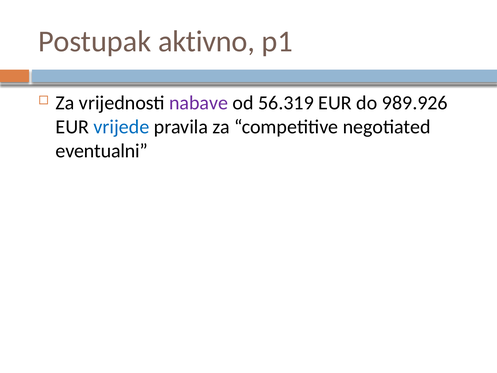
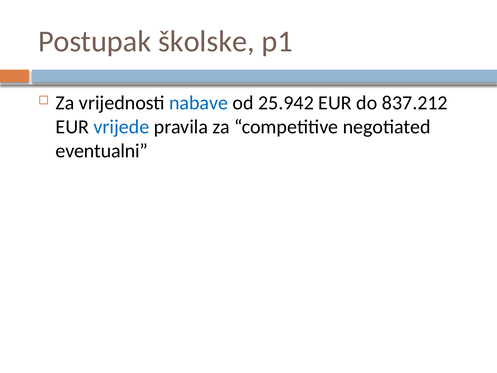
aktivno: aktivno -> školske (206, 41)
nabave colour: purple -> blue (199, 103)
56.319: 56.319 -> 25.942 (286, 103)
989.926: 989.926 -> 837.212 (415, 103)
